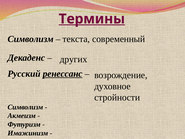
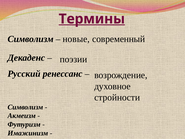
текста: текста -> новые (76, 39)
других: других -> поэзии (74, 59)
ренессанс underline: present -> none (63, 74)
